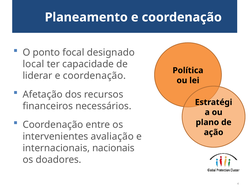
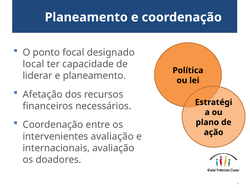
liderar e coordenação: coordenação -> planeamento (94, 76)
internacionais nacionais: nacionais -> avaliação (113, 148)
